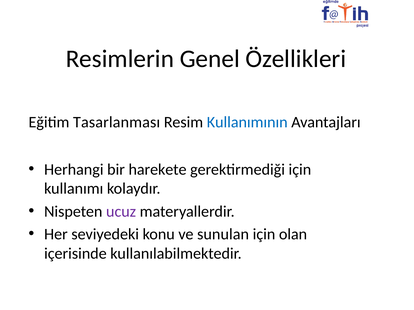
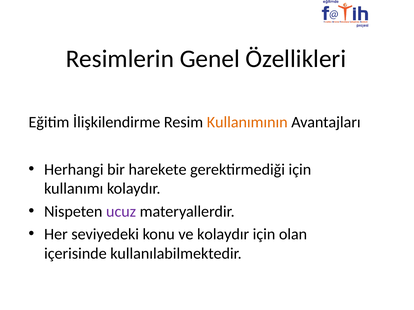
Tasarlanması: Tasarlanması -> İlişkilendirme (117, 122)
Kullanımının colour: blue -> orange (247, 122)
ve sunulan: sunulan -> kolaydır (223, 235)
